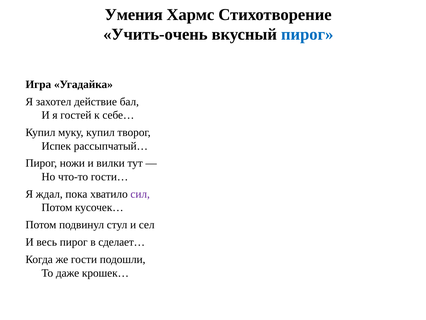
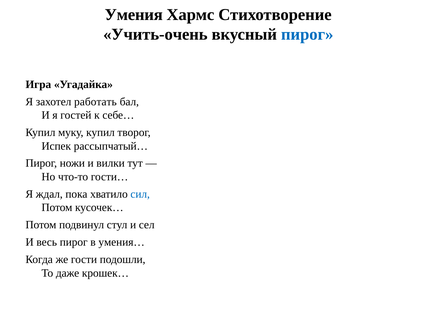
действие: действие -> работать (95, 101)
сил colour: purple -> blue (140, 194)
сделает…: сделает… -> умения… (122, 242)
